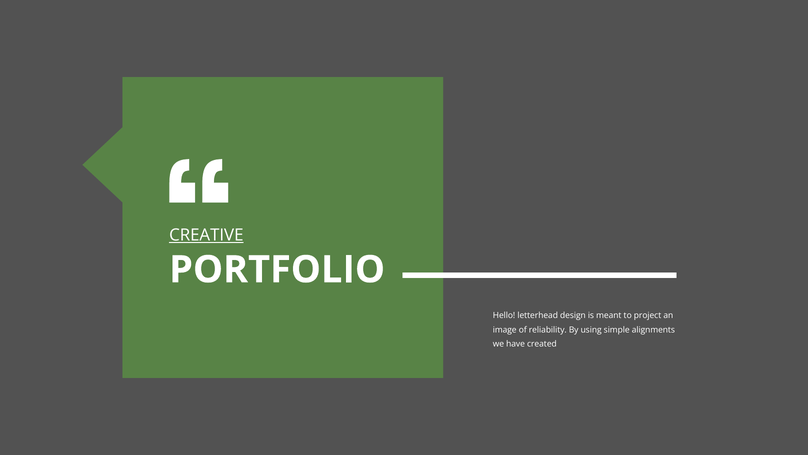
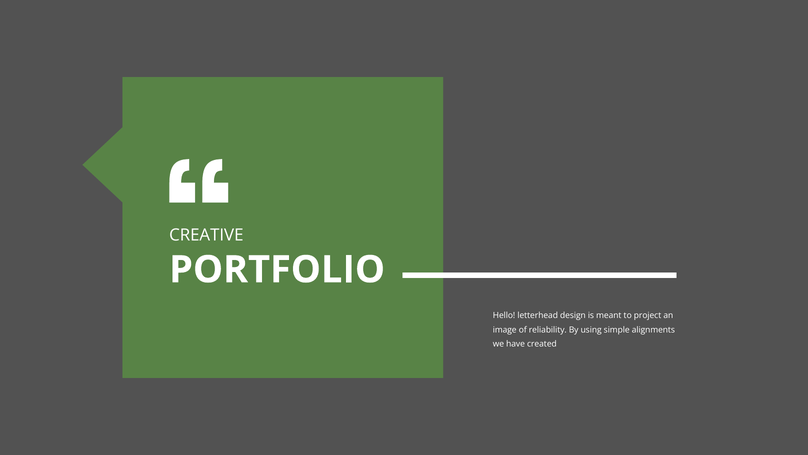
CREATIVE underline: present -> none (206, 235)
